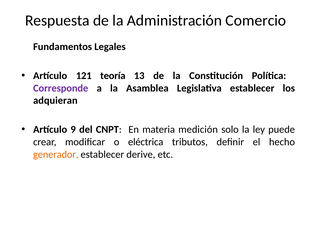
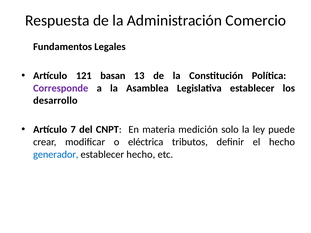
teoría: teoría -> basan (113, 76)
adquieran: adquieran -> desarrollo (55, 101)
9: 9 -> 7 (73, 130)
generador colour: orange -> blue (56, 155)
establecer derive: derive -> hecho (141, 155)
